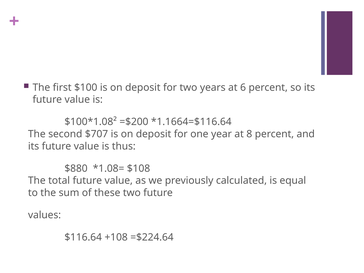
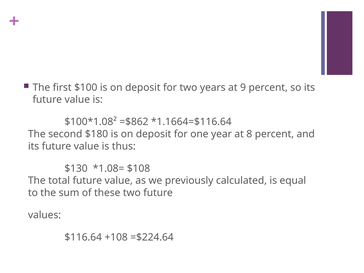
6: 6 -> 9 (243, 87)
=$200: =$200 -> =$862 (134, 122)
$707: $707 -> $180 (97, 134)
$880: $880 -> $130 (76, 168)
